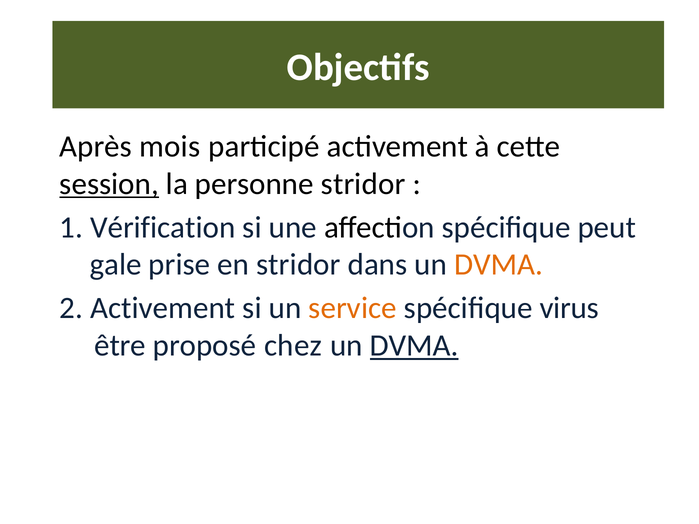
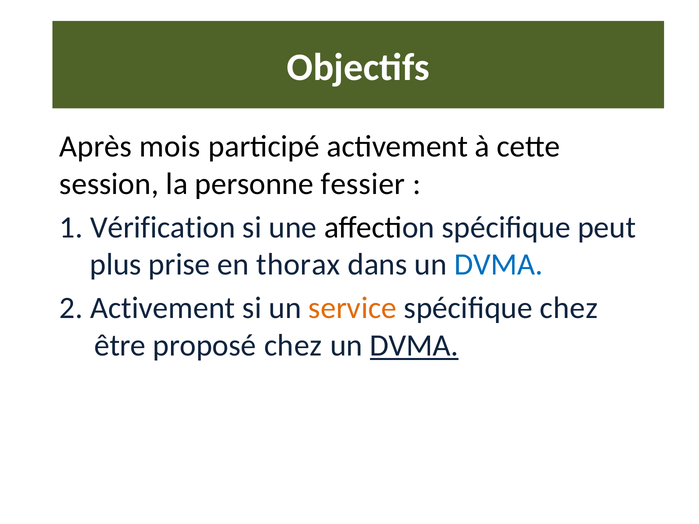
session underline: present -> none (109, 184)
personne stridor: stridor -> fessier (363, 184)
gale: gale -> plus (116, 265)
en stridor: stridor -> thorax (298, 265)
DVMA colour: orange -> blue (499, 265)
spécifique virus: virus -> chez (569, 308)
